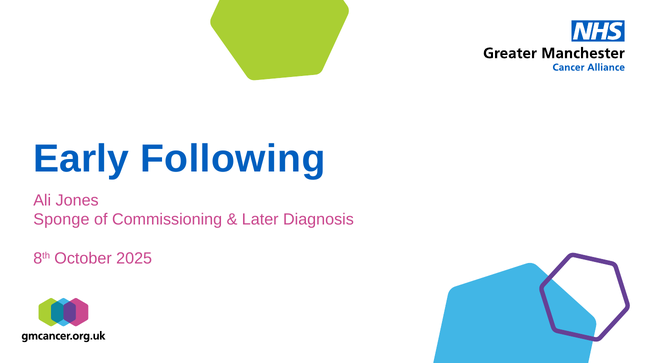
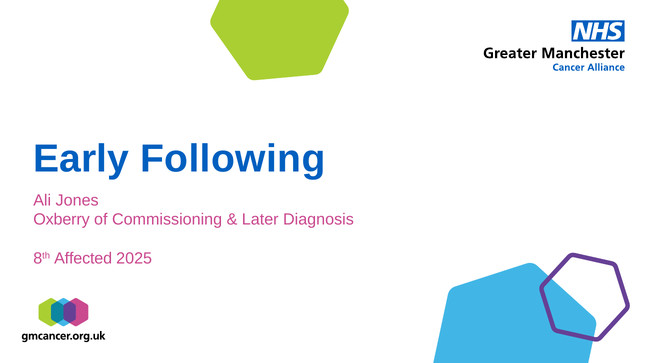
Sponge: Sponge -> Oxberry (62, 219)
October: October -> Affected (83, 258)
